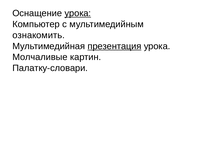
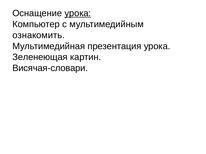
презентация underline: present -> none (114, 46)
Молчаливые: Молчаливые -> Зеленеющая (40, 57)
Палатку-словари: Палатку-словари -> Висячая-словари (50, 68)
